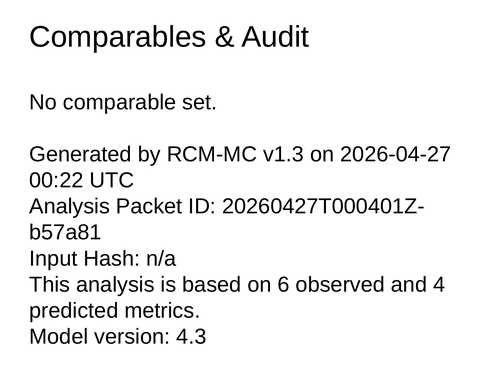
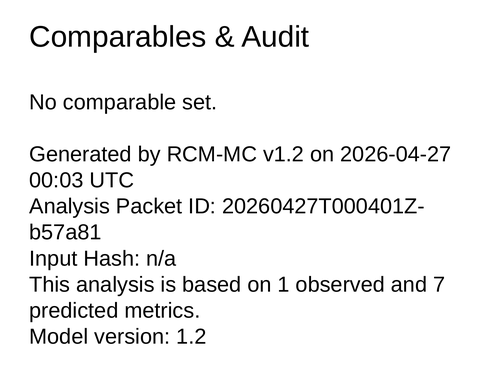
v1.3: v1.3 -> v1.2 (284, 154)
00:22: 00:22 -> 00:03 (56, 180)
6: 6 -> 1 (284, 285)
4: 4 -> 7 (439, 285)
4.3: 4.3 -> 1.2 (191, 337)
